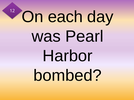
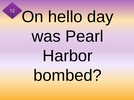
each: each -> hello (65, 17)
